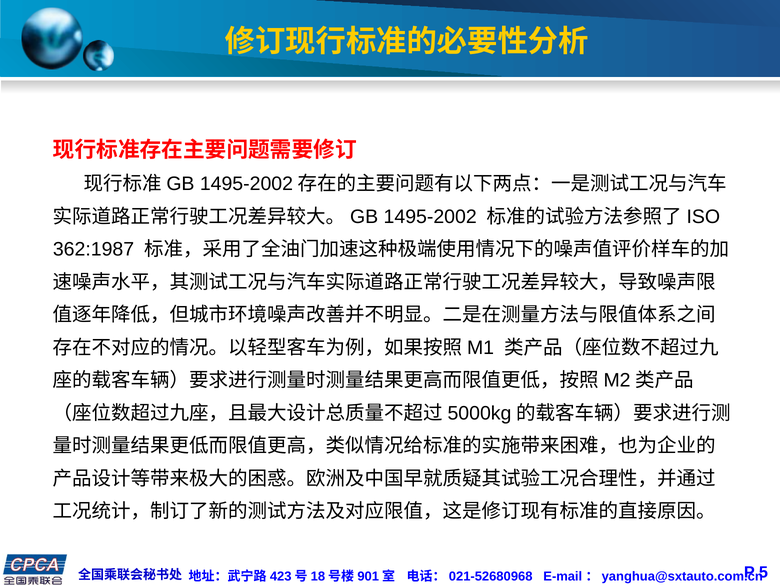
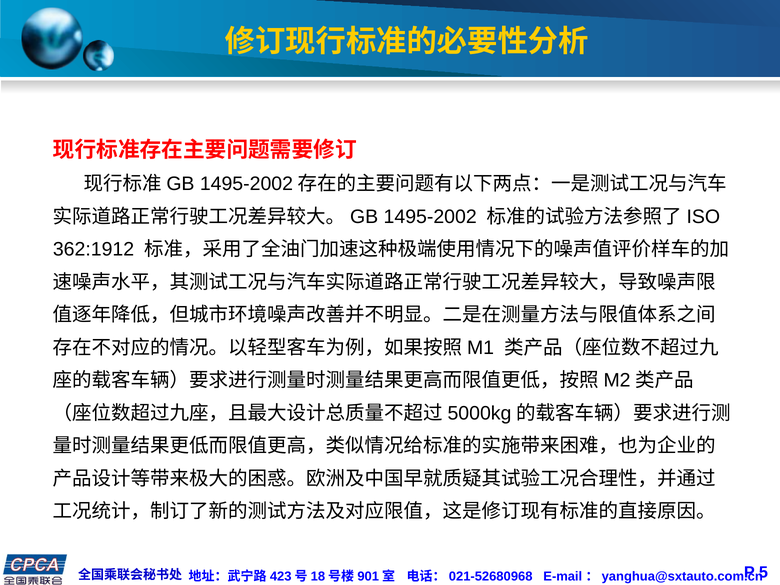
362:1987: 362:1987 -> 362:1912 (94, 249)
